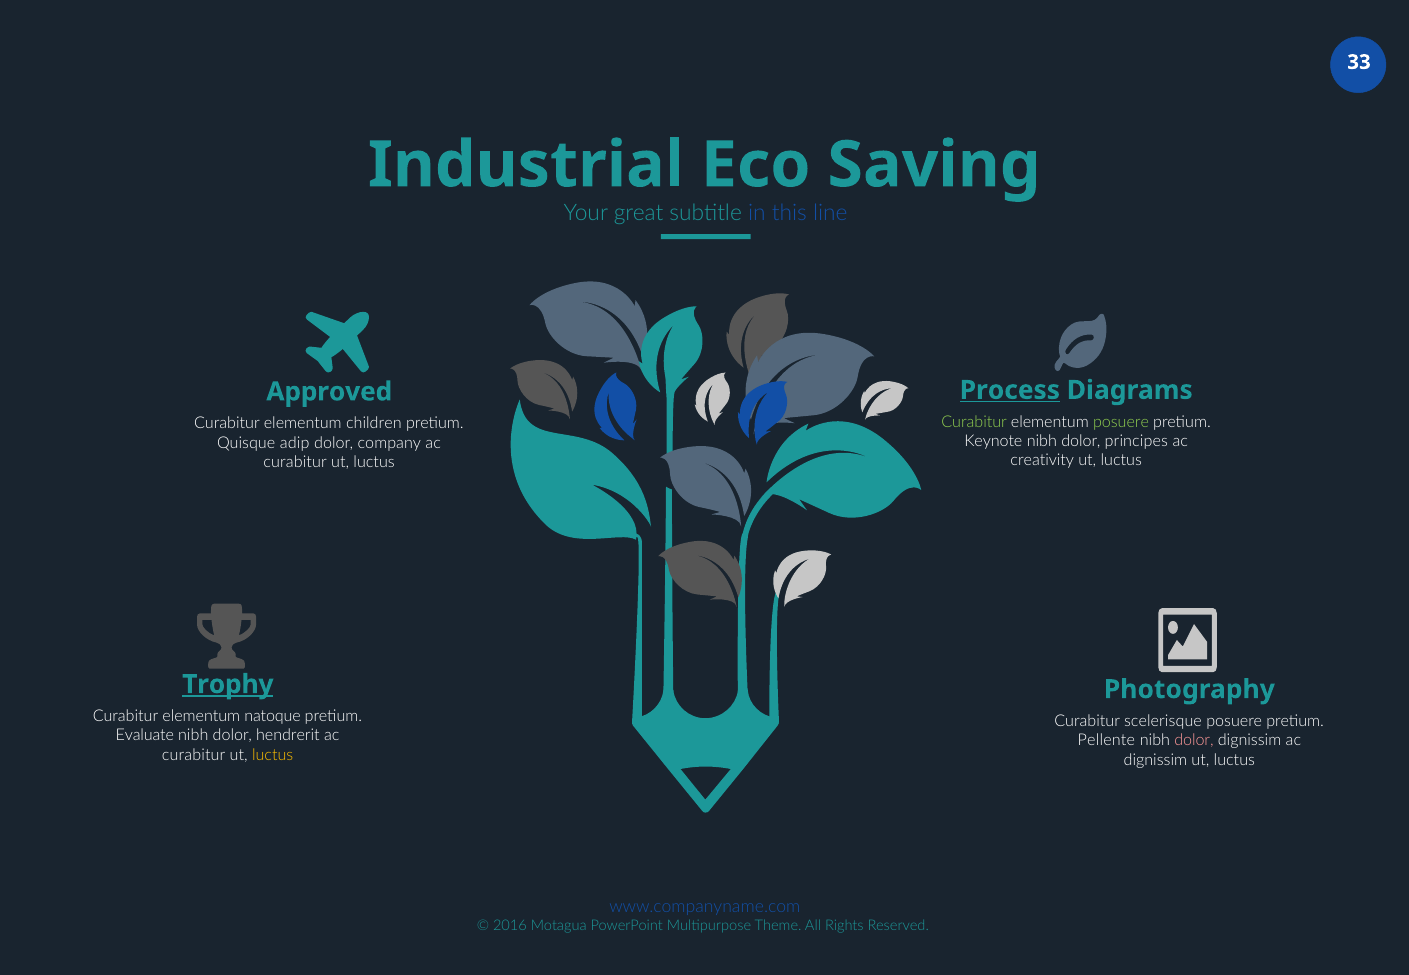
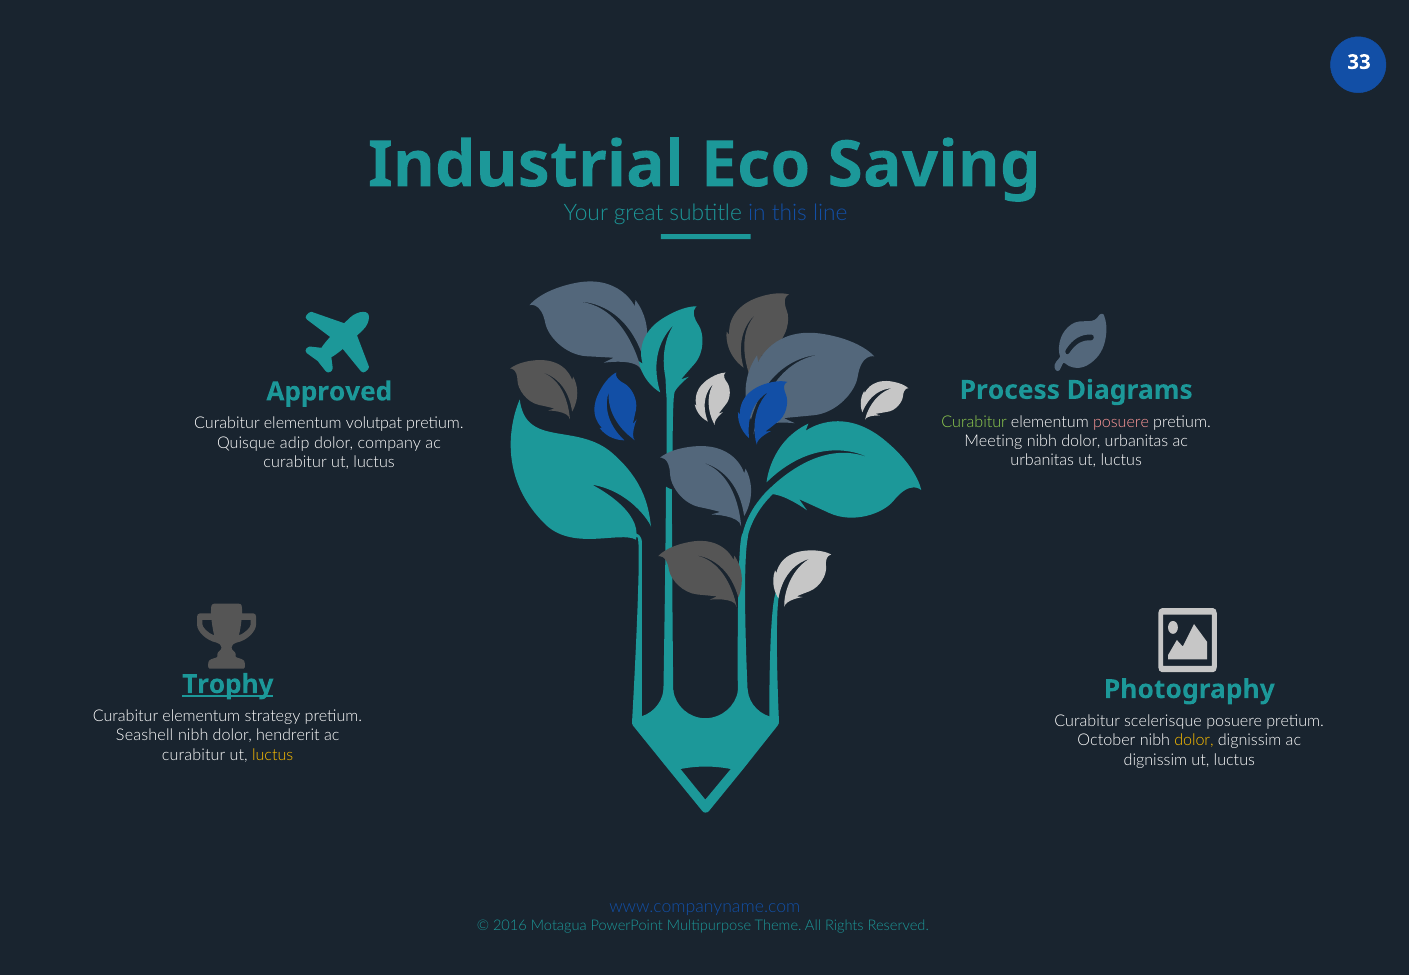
Process underline: present -> none (1010, 390)
posuere colour: light green -> pink (1121, 422)
children: children -> volutpat (374, 424)
Keynote: Keynote -> Meeting (993, 441)
dolor principes: principes -> urbanitas (1136, 441)
creativity: creativity -> urbanitas (1042, 461)
natoque: natoque -> strategy (272, 716)
Evaluate: Evaluate -> Seashell (145, 736)
Pellente: Pellente -> October (1106, 741)
dolor colour: pink -> yellow (1194, 741)
